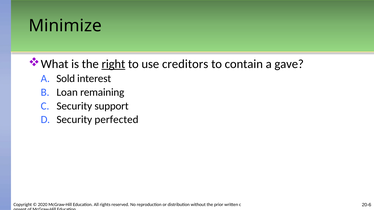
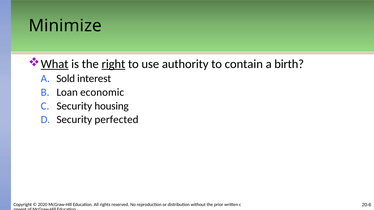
What underline: none -> present (55, 64)
creditors: creditors -> authority (185, 64)
gave: gave -> birth (289, 64)
remaining: remaining -> economic (102, 92)
support: support -> housing (112, 106)
